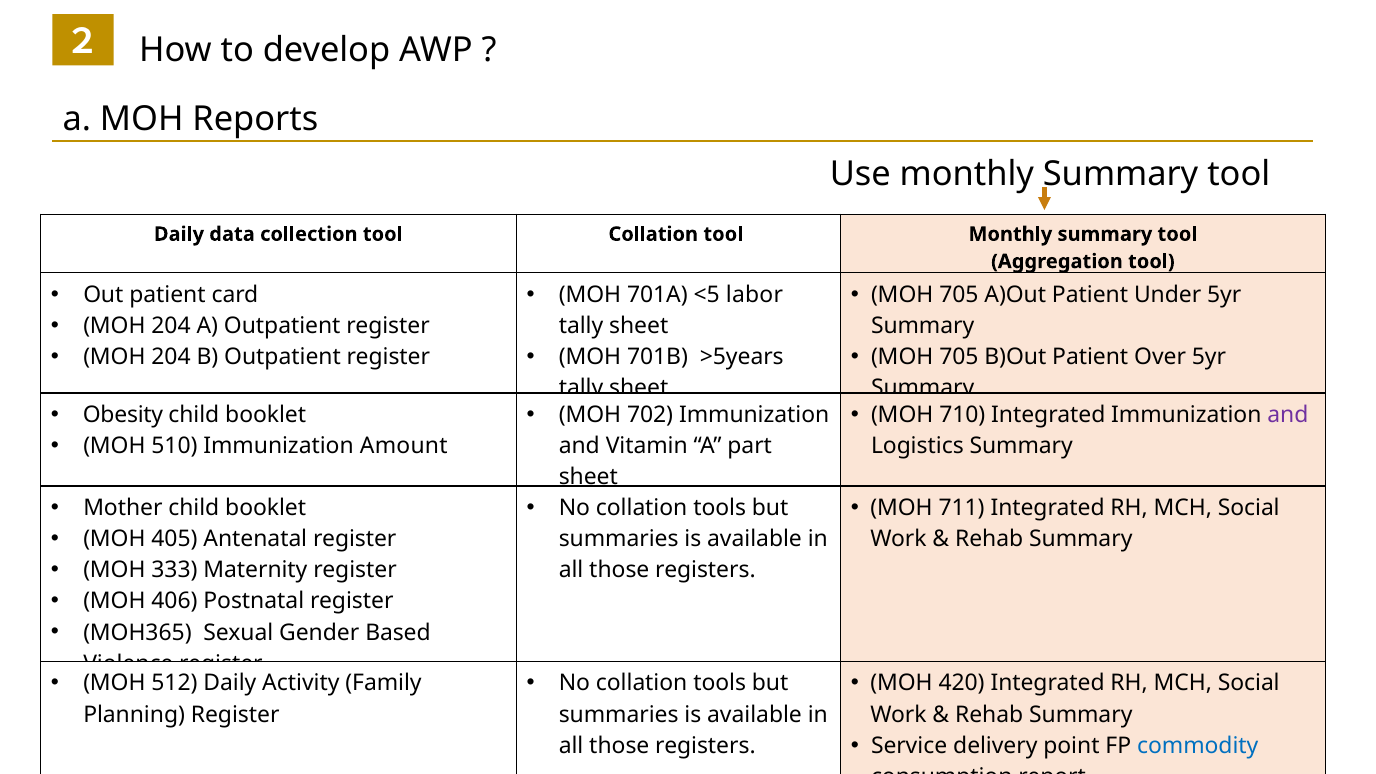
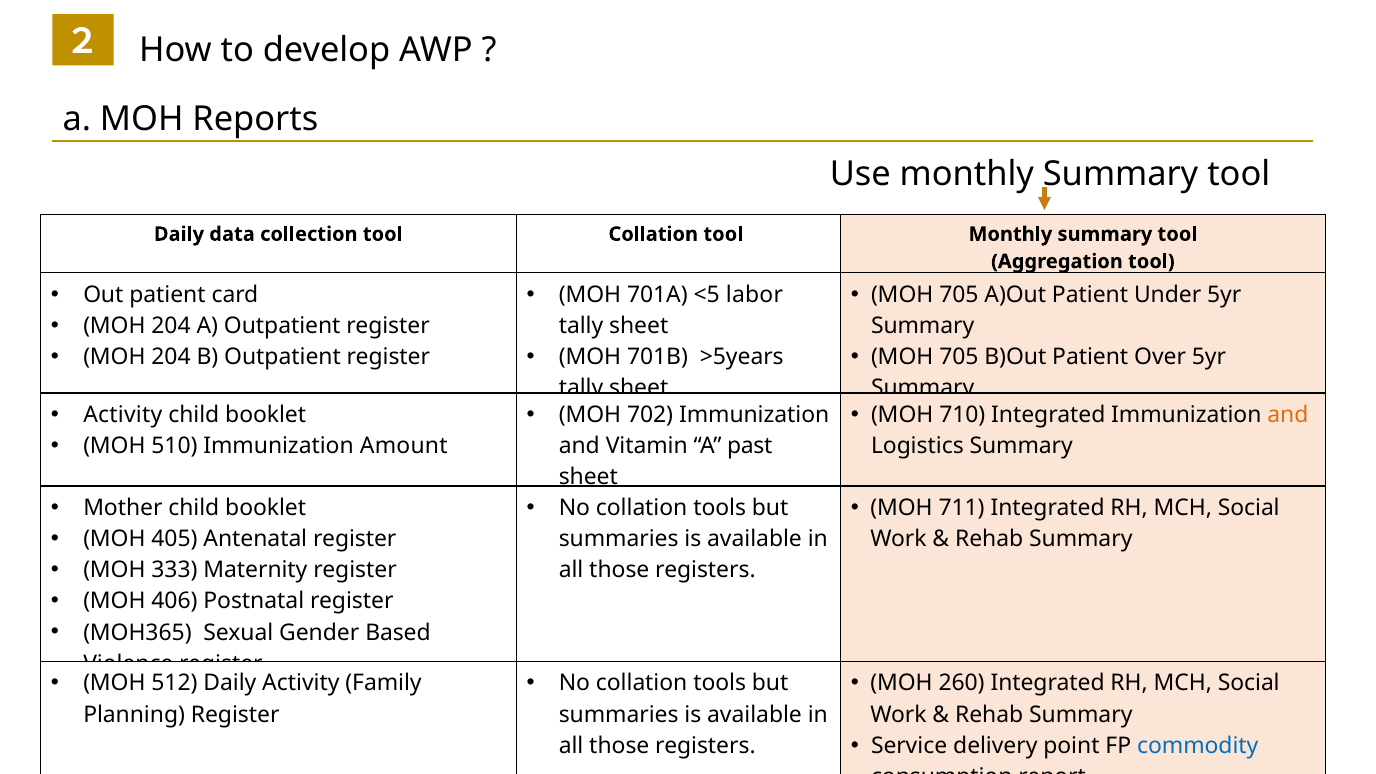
Obesity: Obesity -> Activity (123, 415)
and colour: purple -> orange (1288, 415)
part: part -> past (750, 446)
420: 420 -> 260 (962, 683)
